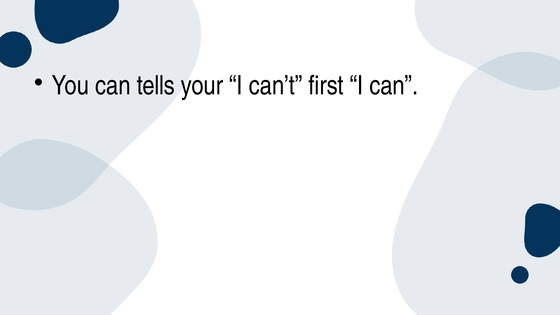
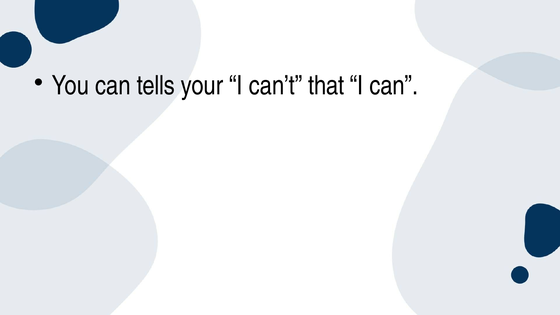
first: first -> that (326, 86)
